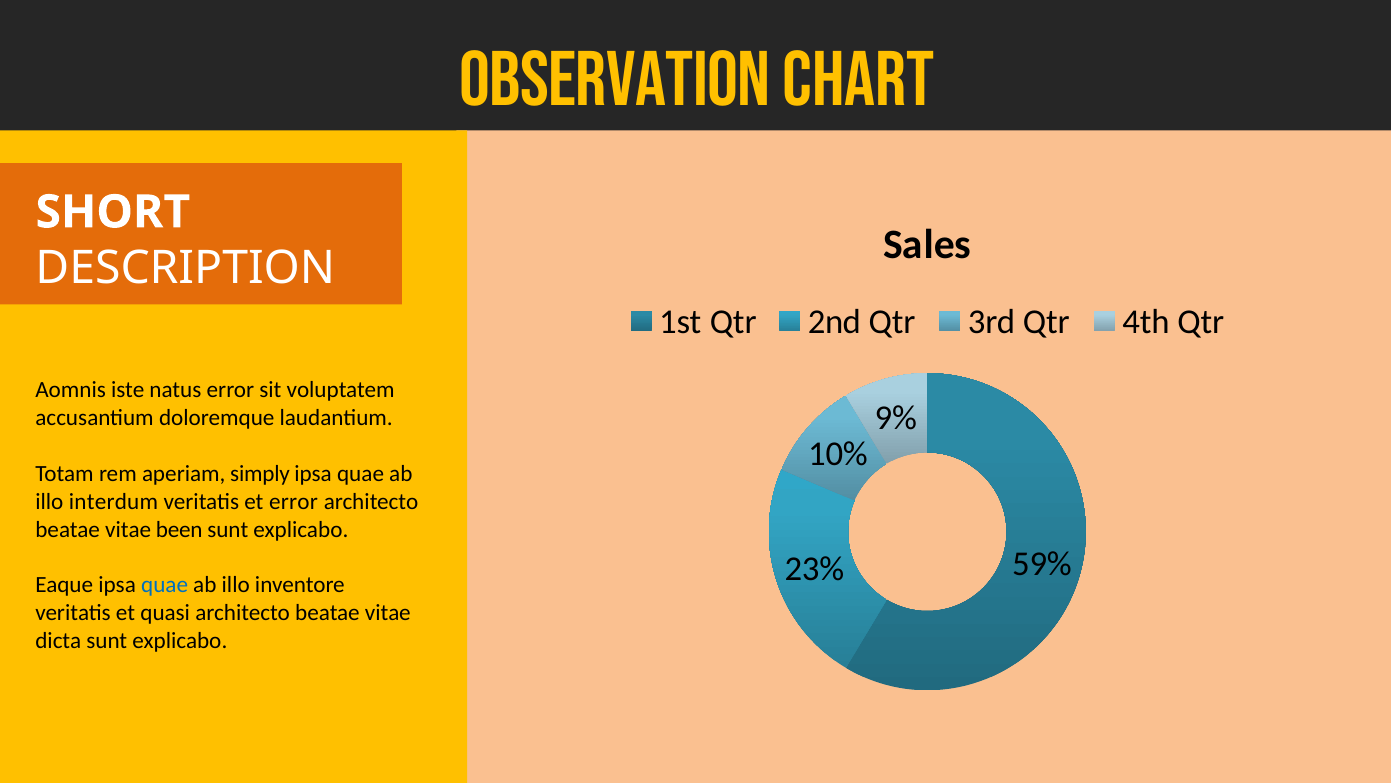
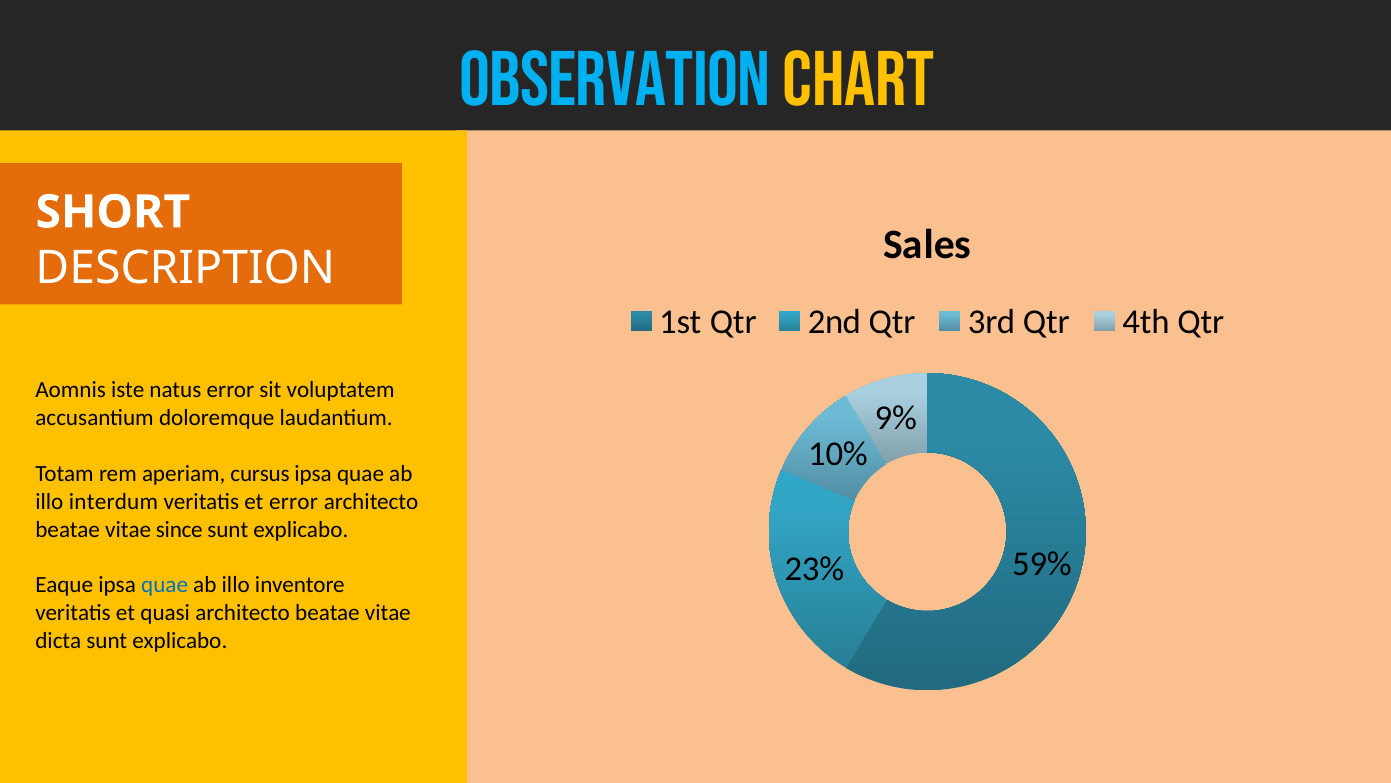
Observation colour: yellow -> light blue (615, 80)
simply: simply -> cursus (260, 473)
been: been -> since (179, 529)
